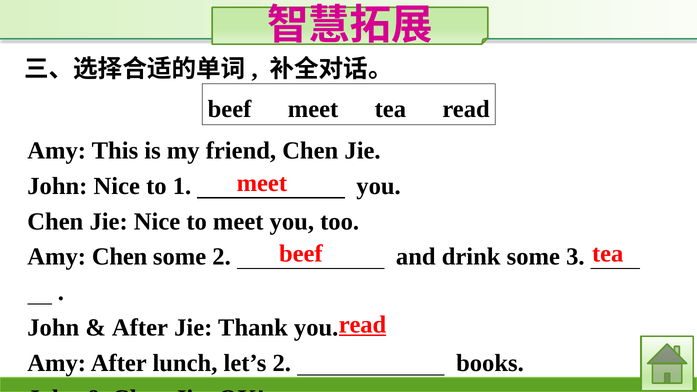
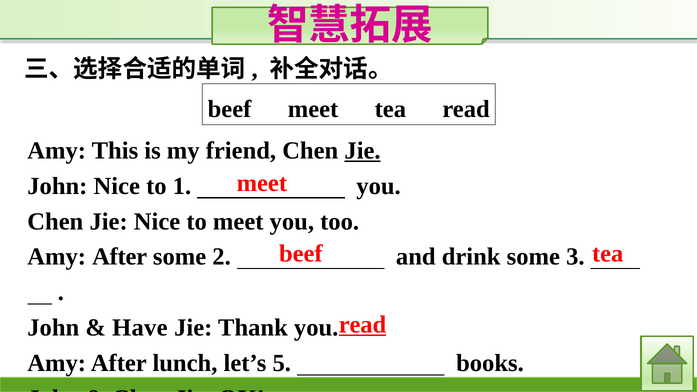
Jie underline: none -> present (363, 151)
Chen: Chen -> After (120, 257)
After: After -> Have (140, 328)
let’s 2: 2 -> 5 (282, 363)
